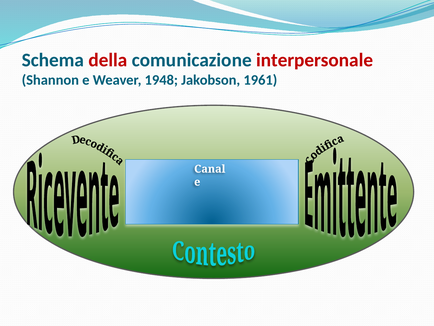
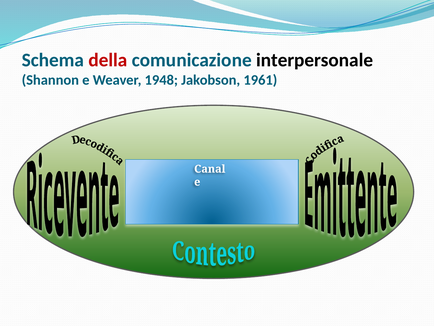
interpersonale colour: red -> black (315, 60)
